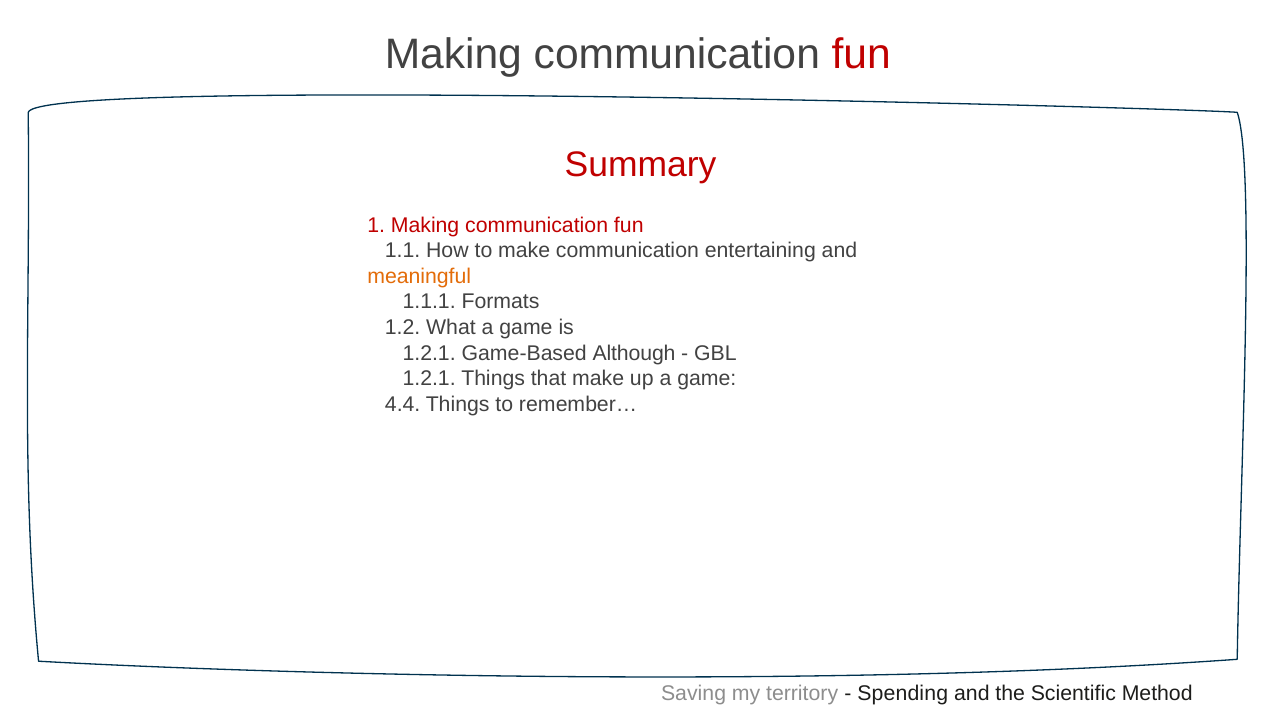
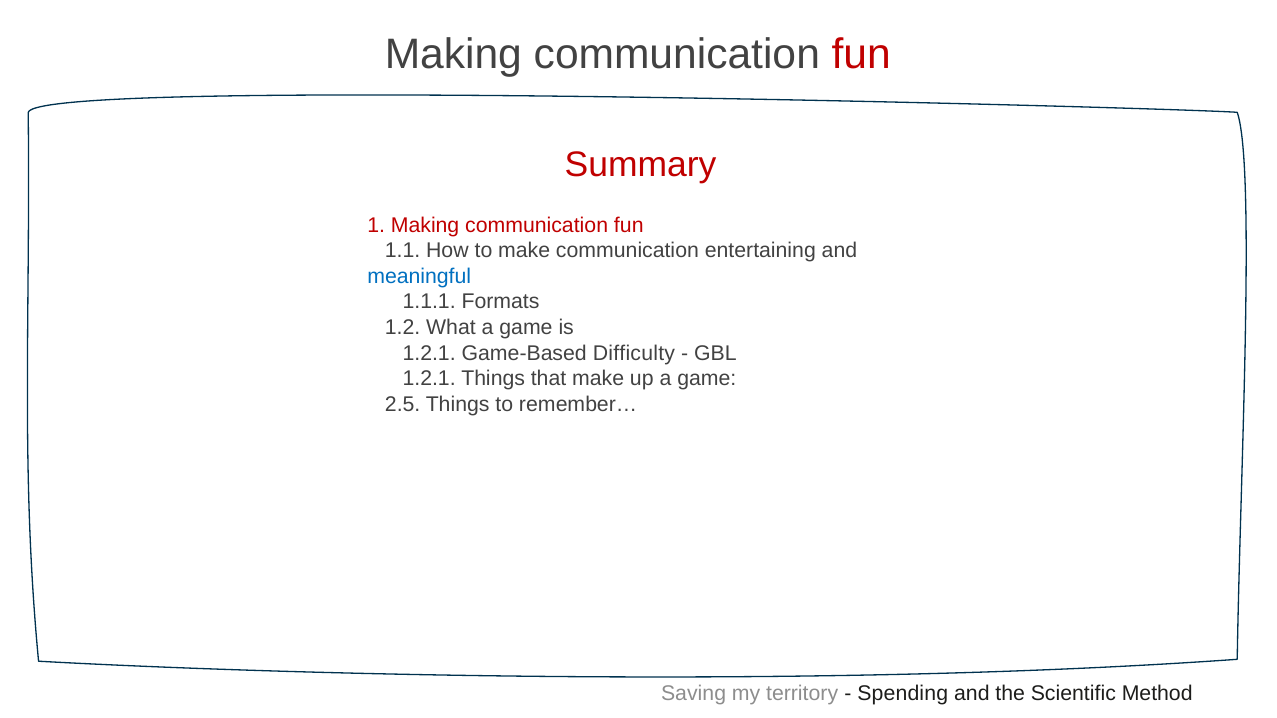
meaningful colour: orange -> blue (419, 277)
Although: Although -> Difficulty (634, 353)
4.4: 4.4 -> 2.5 (403, 404)
